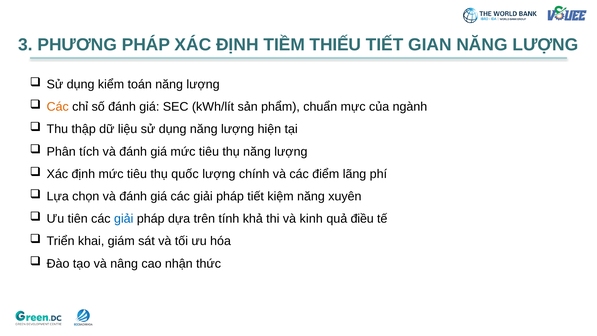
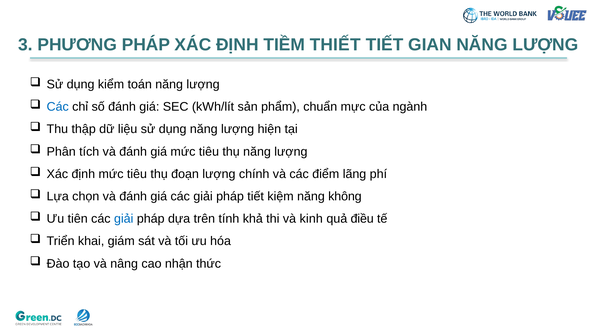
THIẾU: THIẾU -> THIẾT (335, 45)
Các colour: orange -> blue (58, 107)
quốc: quốc -> đoạn (185, 174)
xuyên: xuyên -> không (345, 196)
